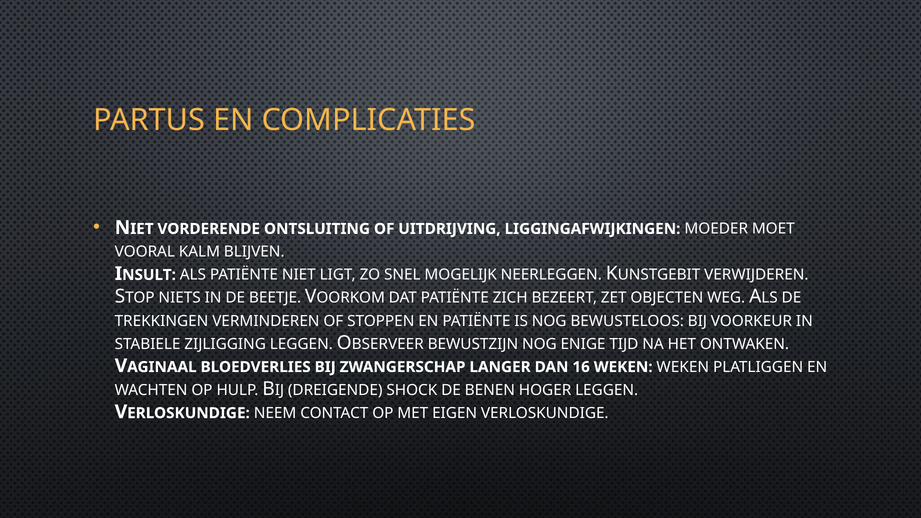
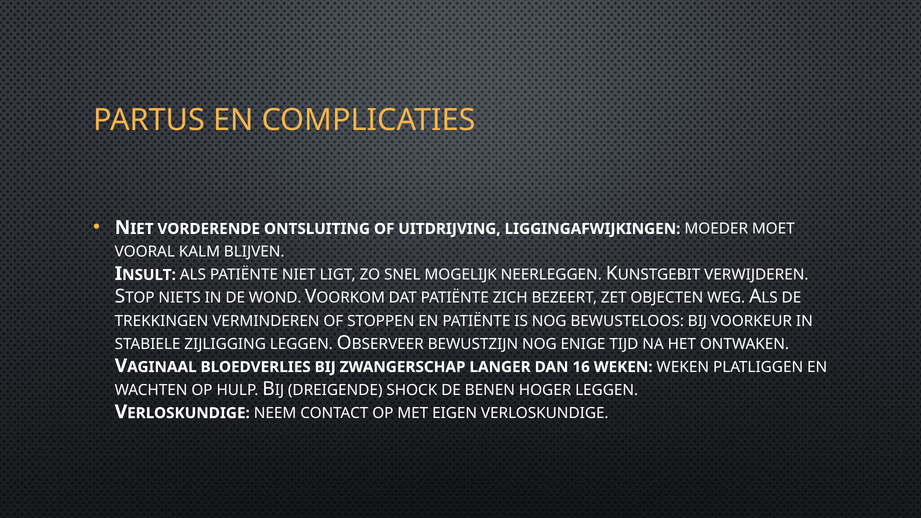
BEETJE: BEETJE -> WOND (275, 298)
